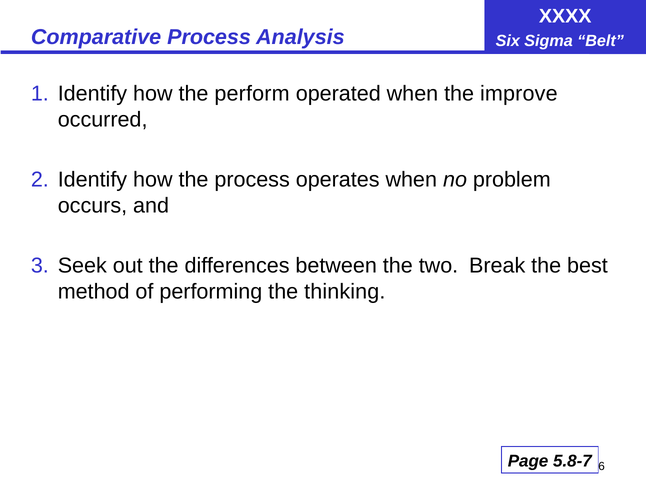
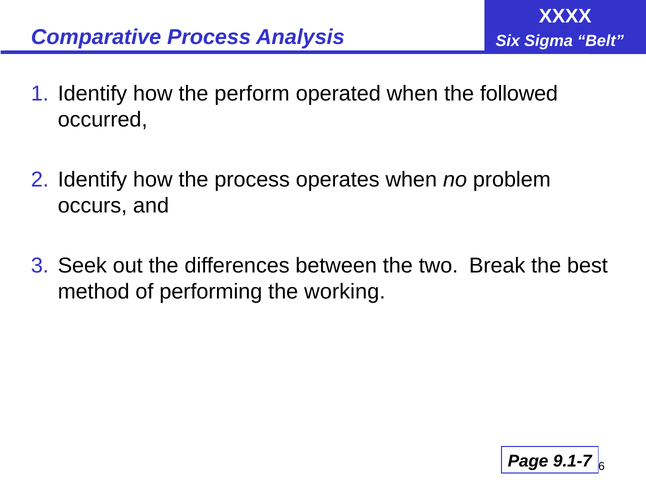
improve: improve -> followed (519, 94)
thinking: thinking -> working (345, 292)
5.8-7: 5.8-7 -> 9.1-7 (572, 461)
